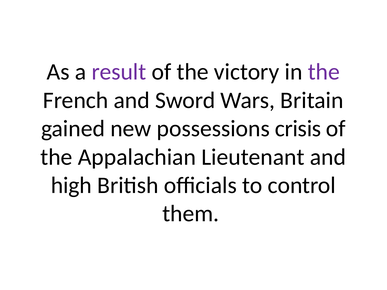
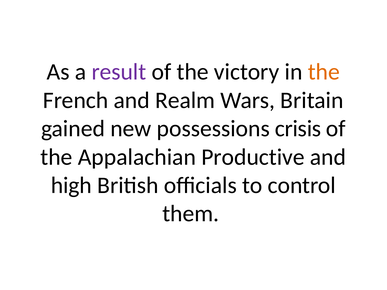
the colour: purple -> orange (324, 72)
Sword: Sword -> Realm (185, 100)
Lieutenant: Lieutenant -> Productive (253, 157)
